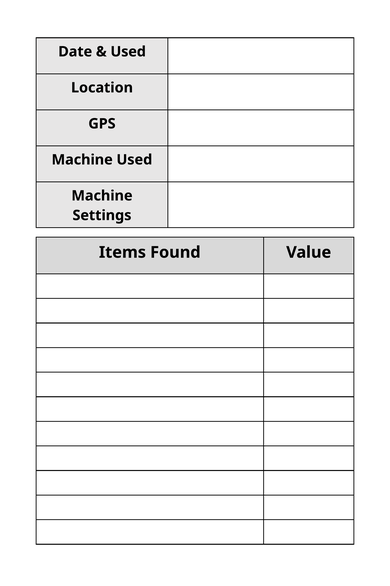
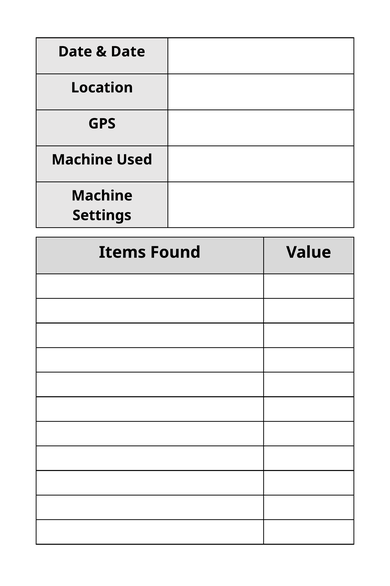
Used: Used -> Date (128, 52)
